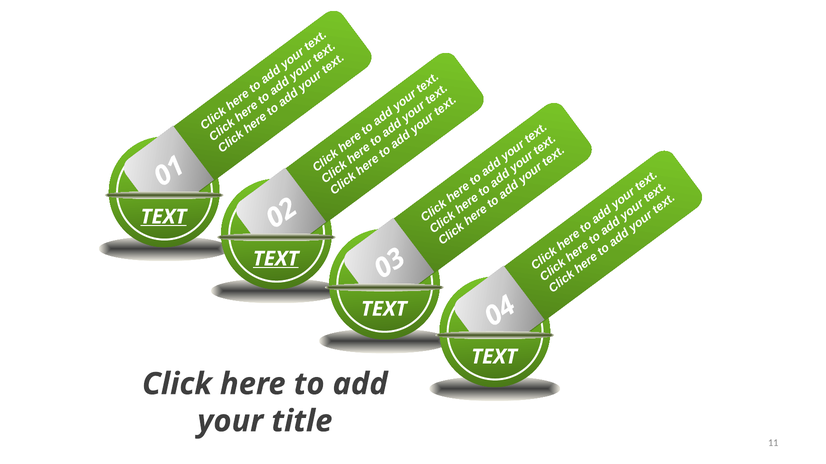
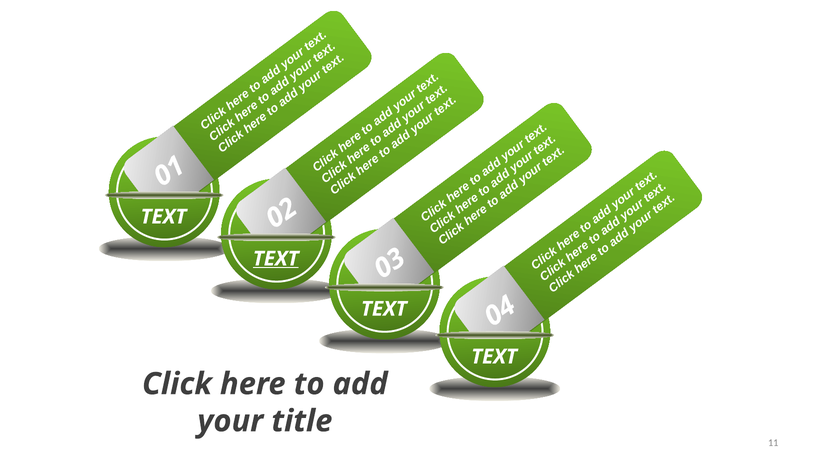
TEXT underline: present -> none (163, 217)
